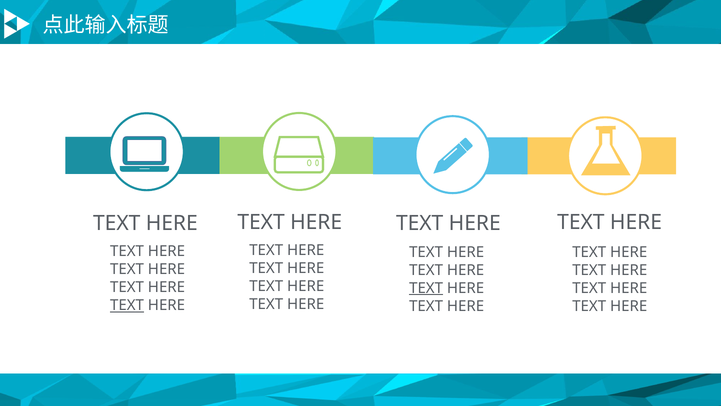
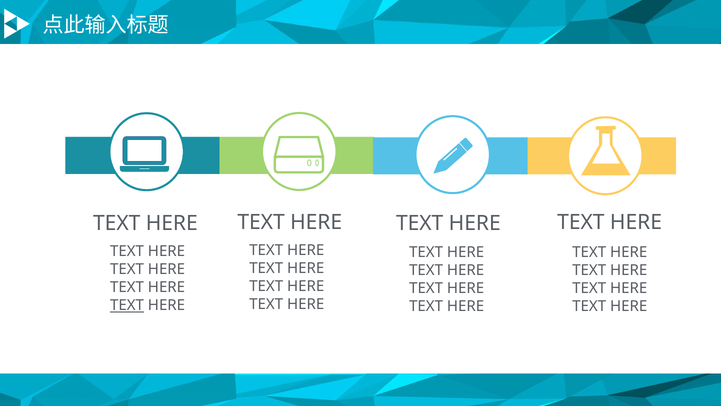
TEXT underline: present -> none (426, 288)
